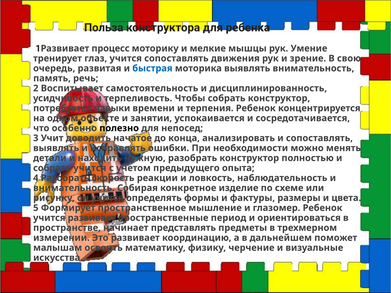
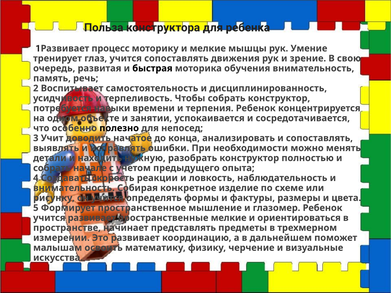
быстрая colour: blue -> black (152, 68)
моторика выявлять: выявлять -> обучения (247, 68)
собрать учится: учится -> начале (90, 168)
4 Разобрать: Разобрать -> Создавать (65, 178)
пространственные период: период -> мелкие (229, 218)
